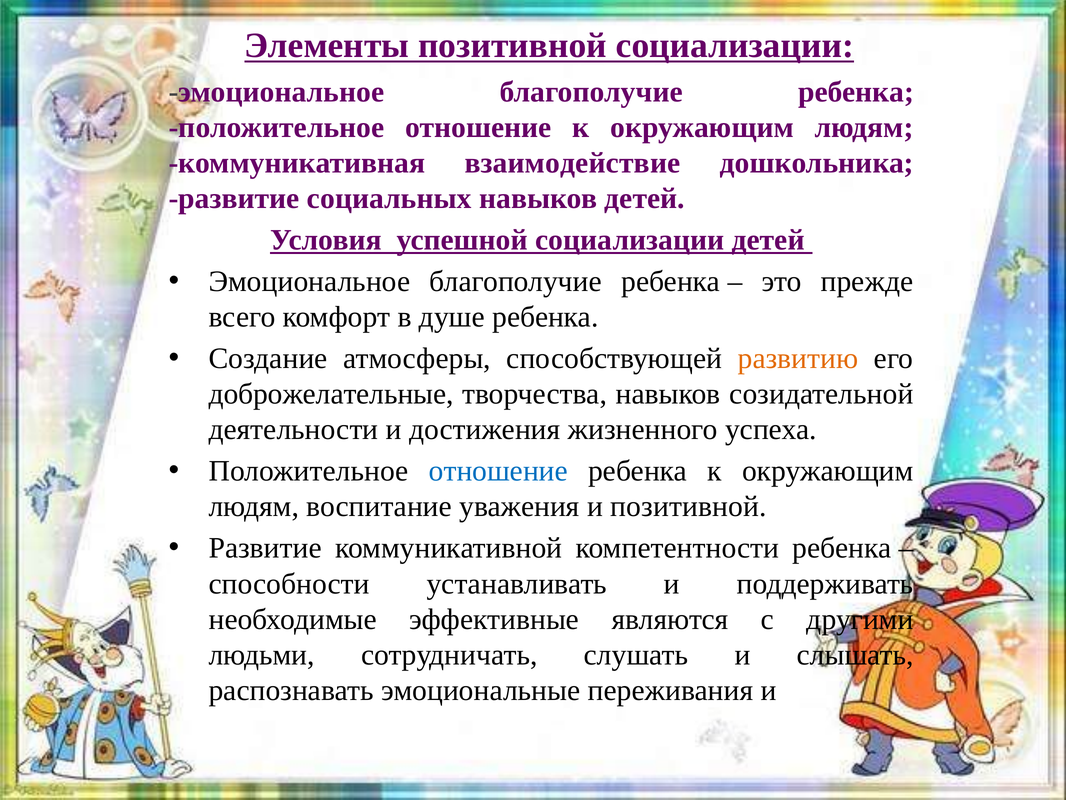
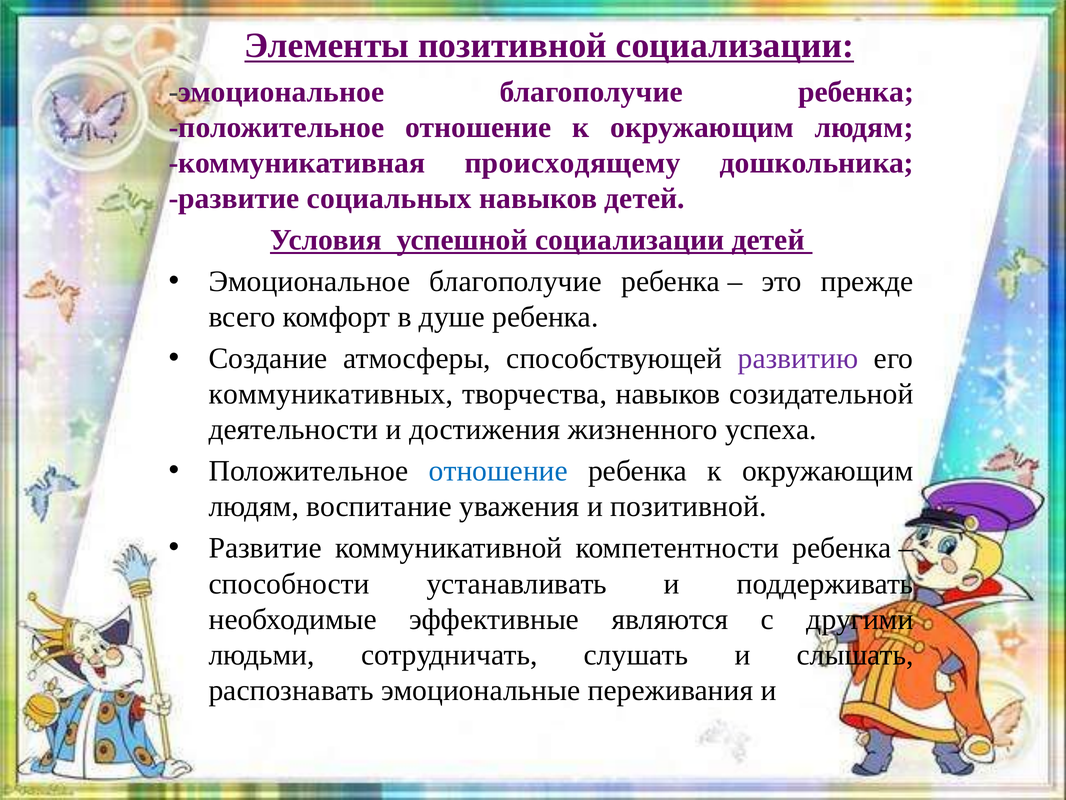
взаимодействие: взаимодействие -> происходящему (572, 163)
развитию colour: orange -> purple (798, 358)
доброжелательные: доброжелательные -> коммуникативных (331, 394)
